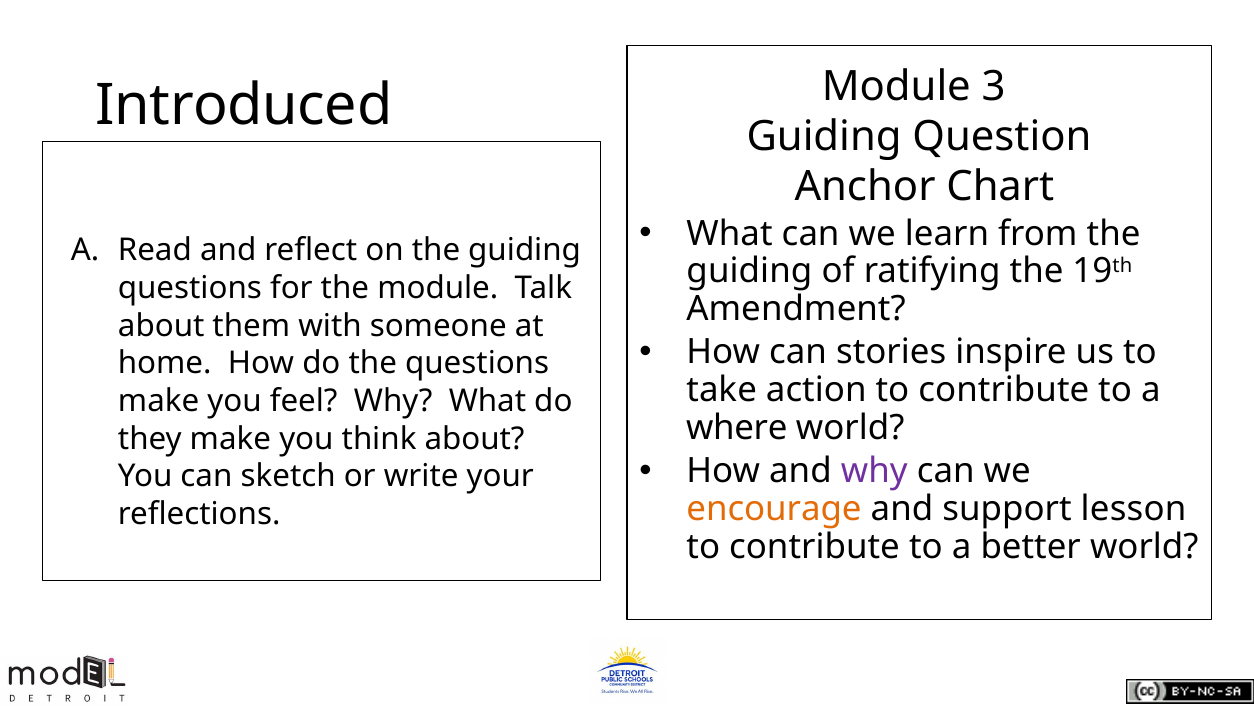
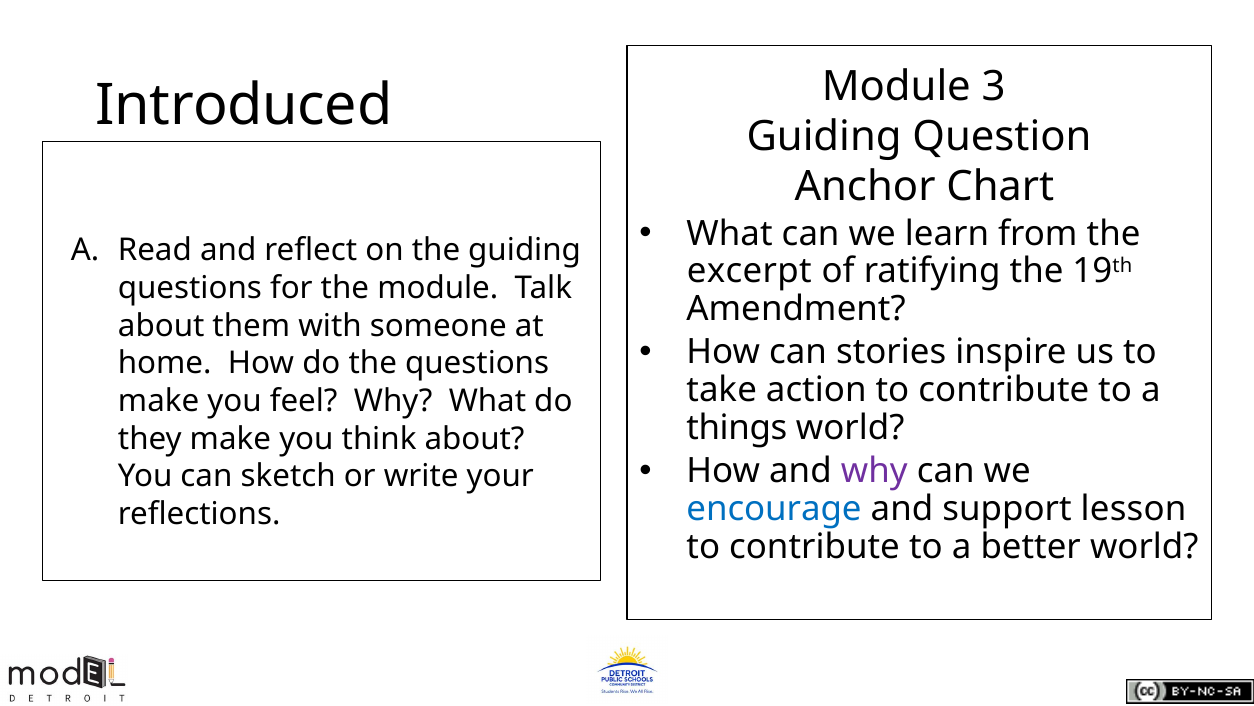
guiding: guiding -> excerpt (749, 271)
where: where -> things (737, 427)
encourage colour: orange -> blue (774, 509)
